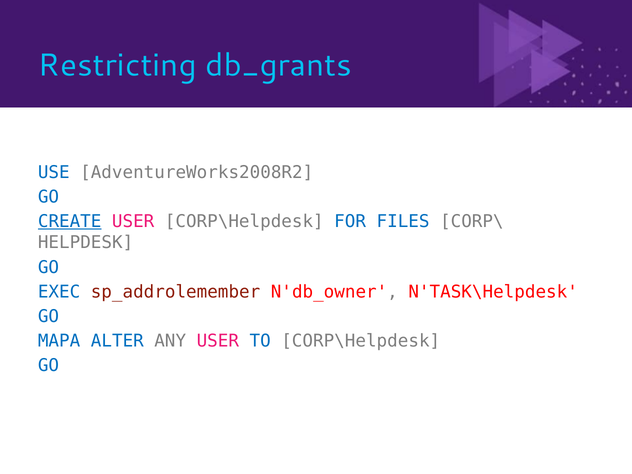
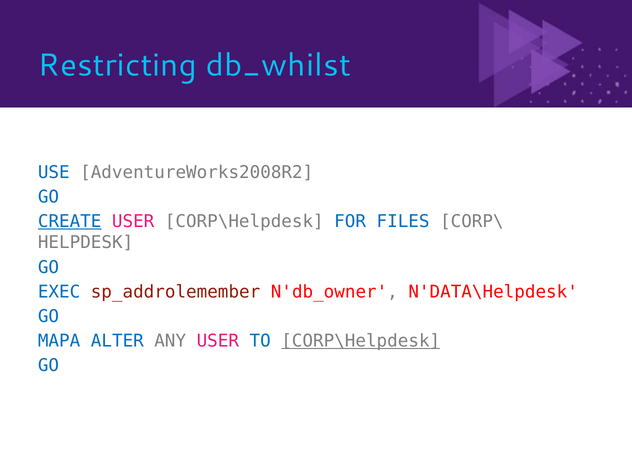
db_grants: db_grants -> db_whilst (278, 65)
N'TASK\Helpdesk: N'TASK\Helpdesk -> N'DATA\Helpdesk (493, 292)
CORP\Helpdesk underline: none -> present (361, 341)
